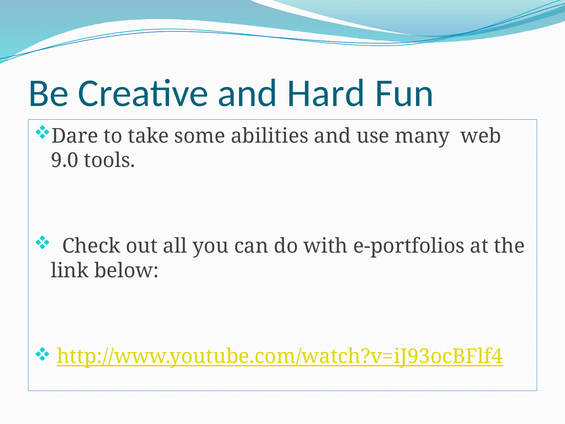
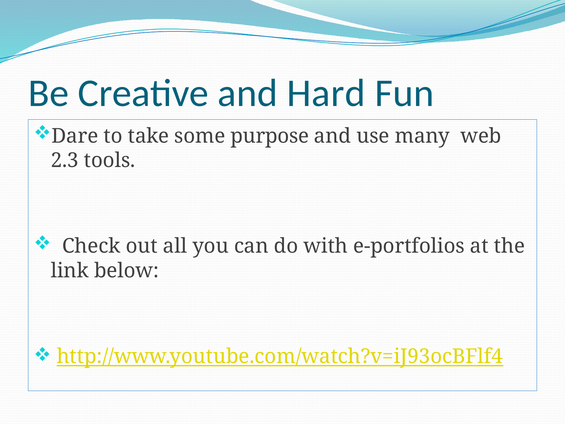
abilities: abilities -> purpose (270, 136)
9.0: 9.0 -> 2.3 (65, 161)
